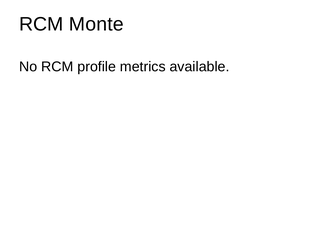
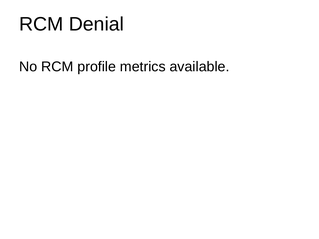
Monte: Monte -> Denial (96, 24)
